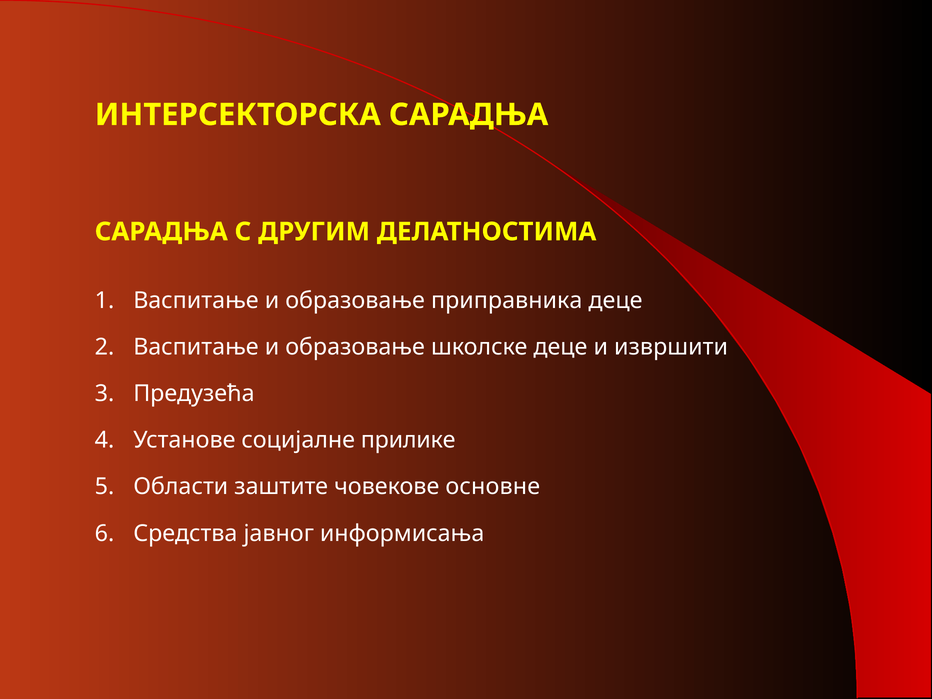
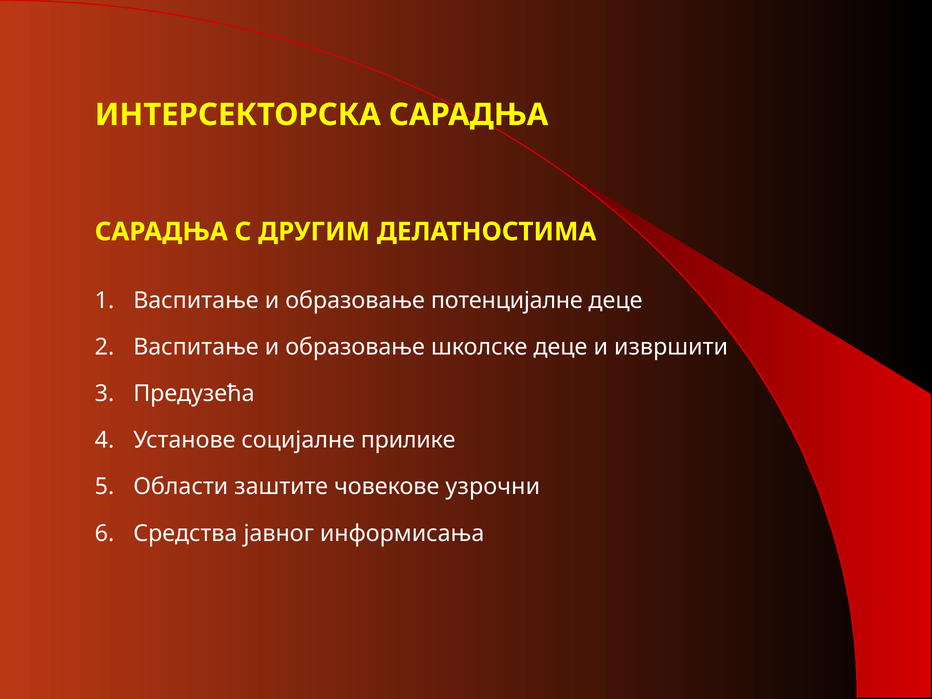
приправника: приправника -> потенцијалне (507, 300)
основне: основне -> узрочни (493, 487)
